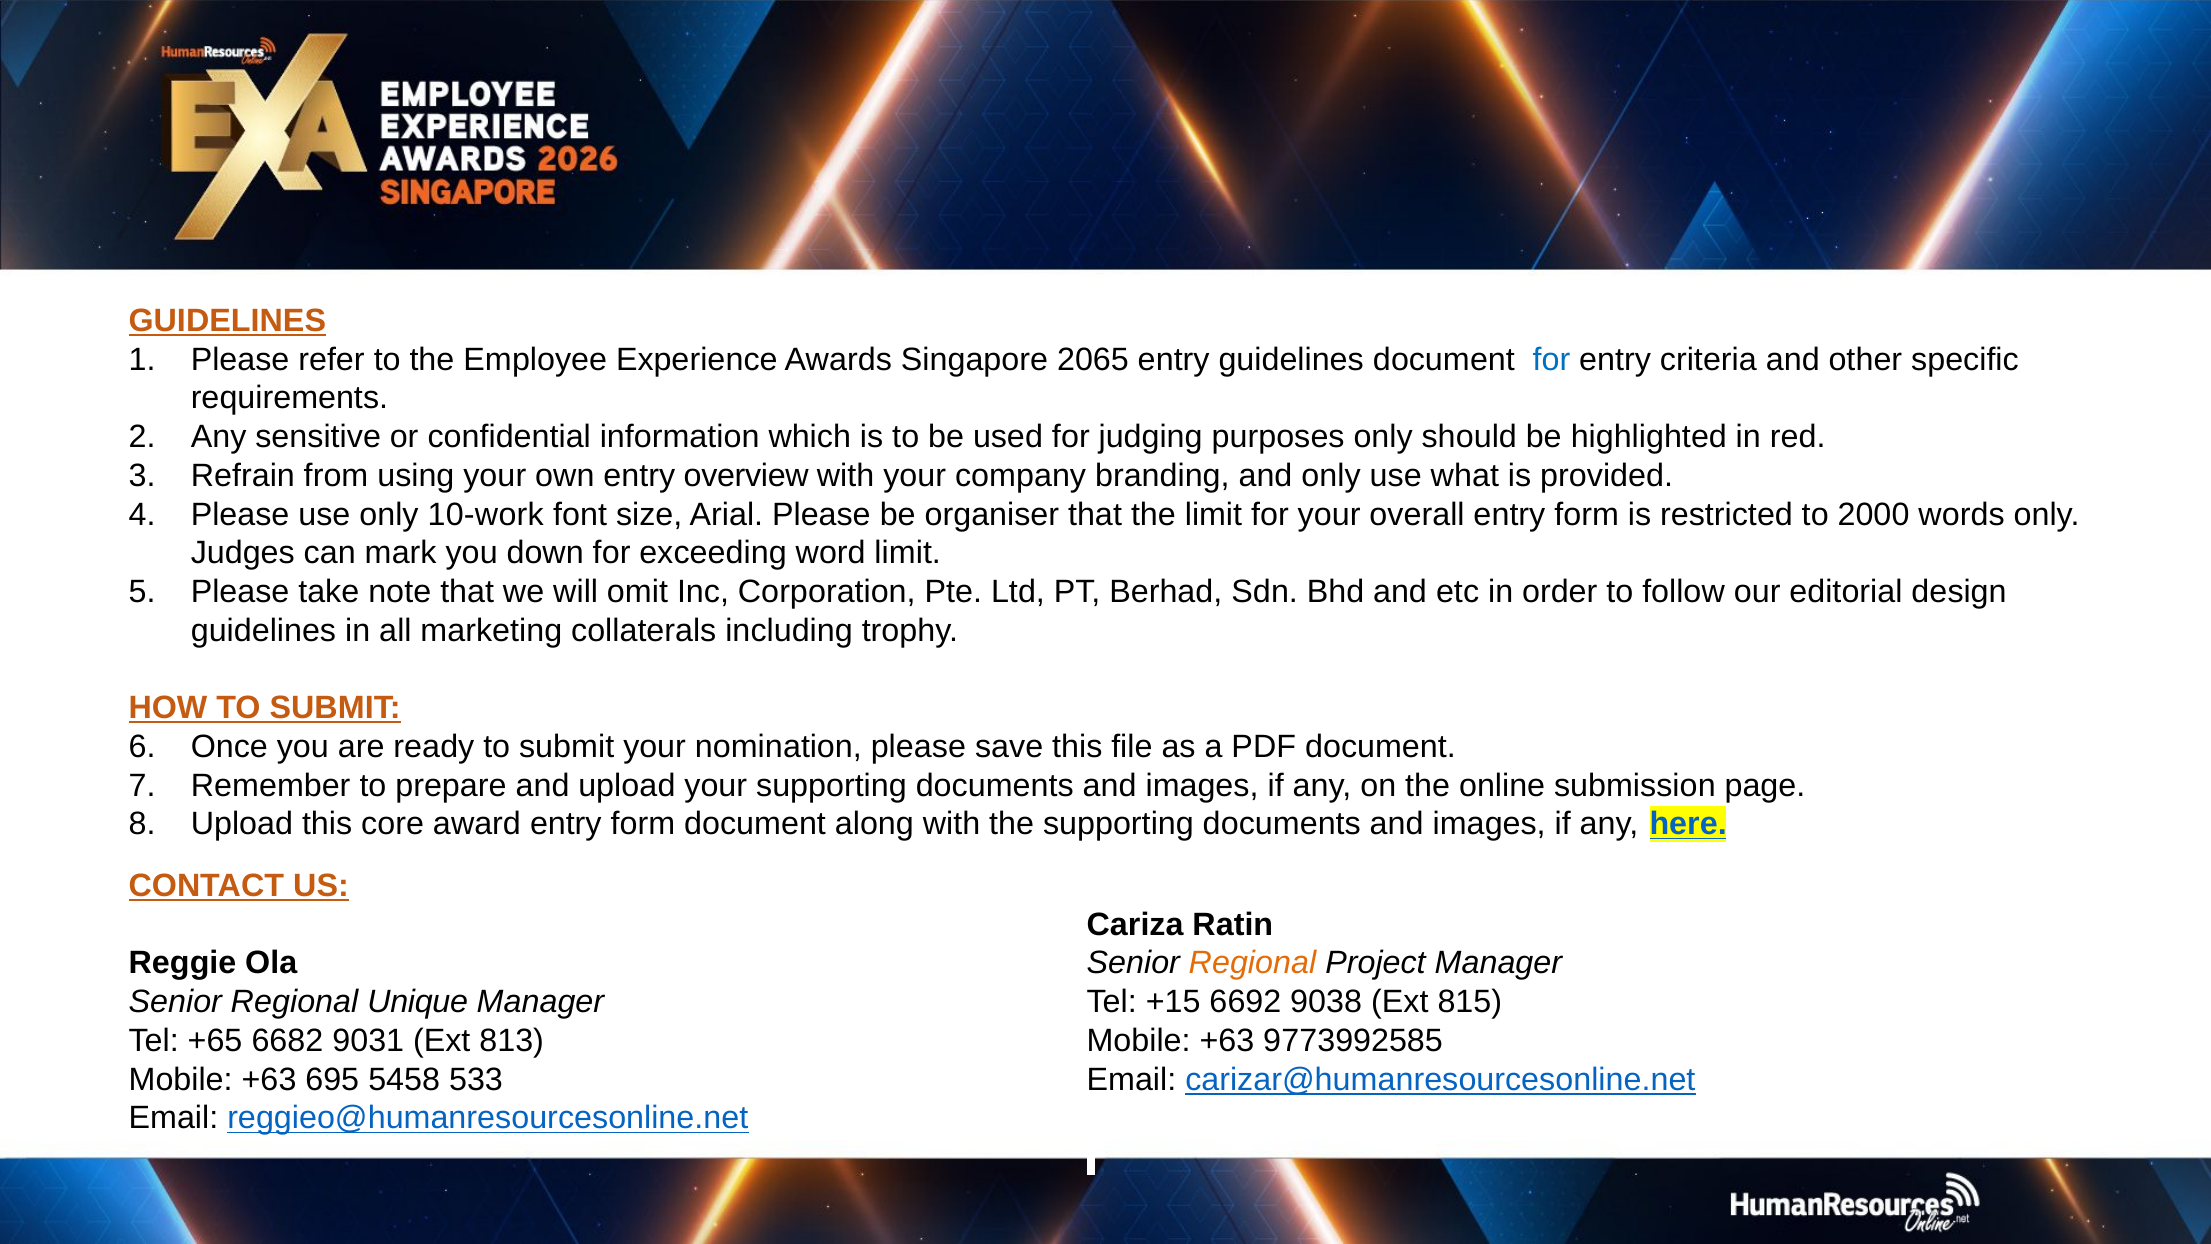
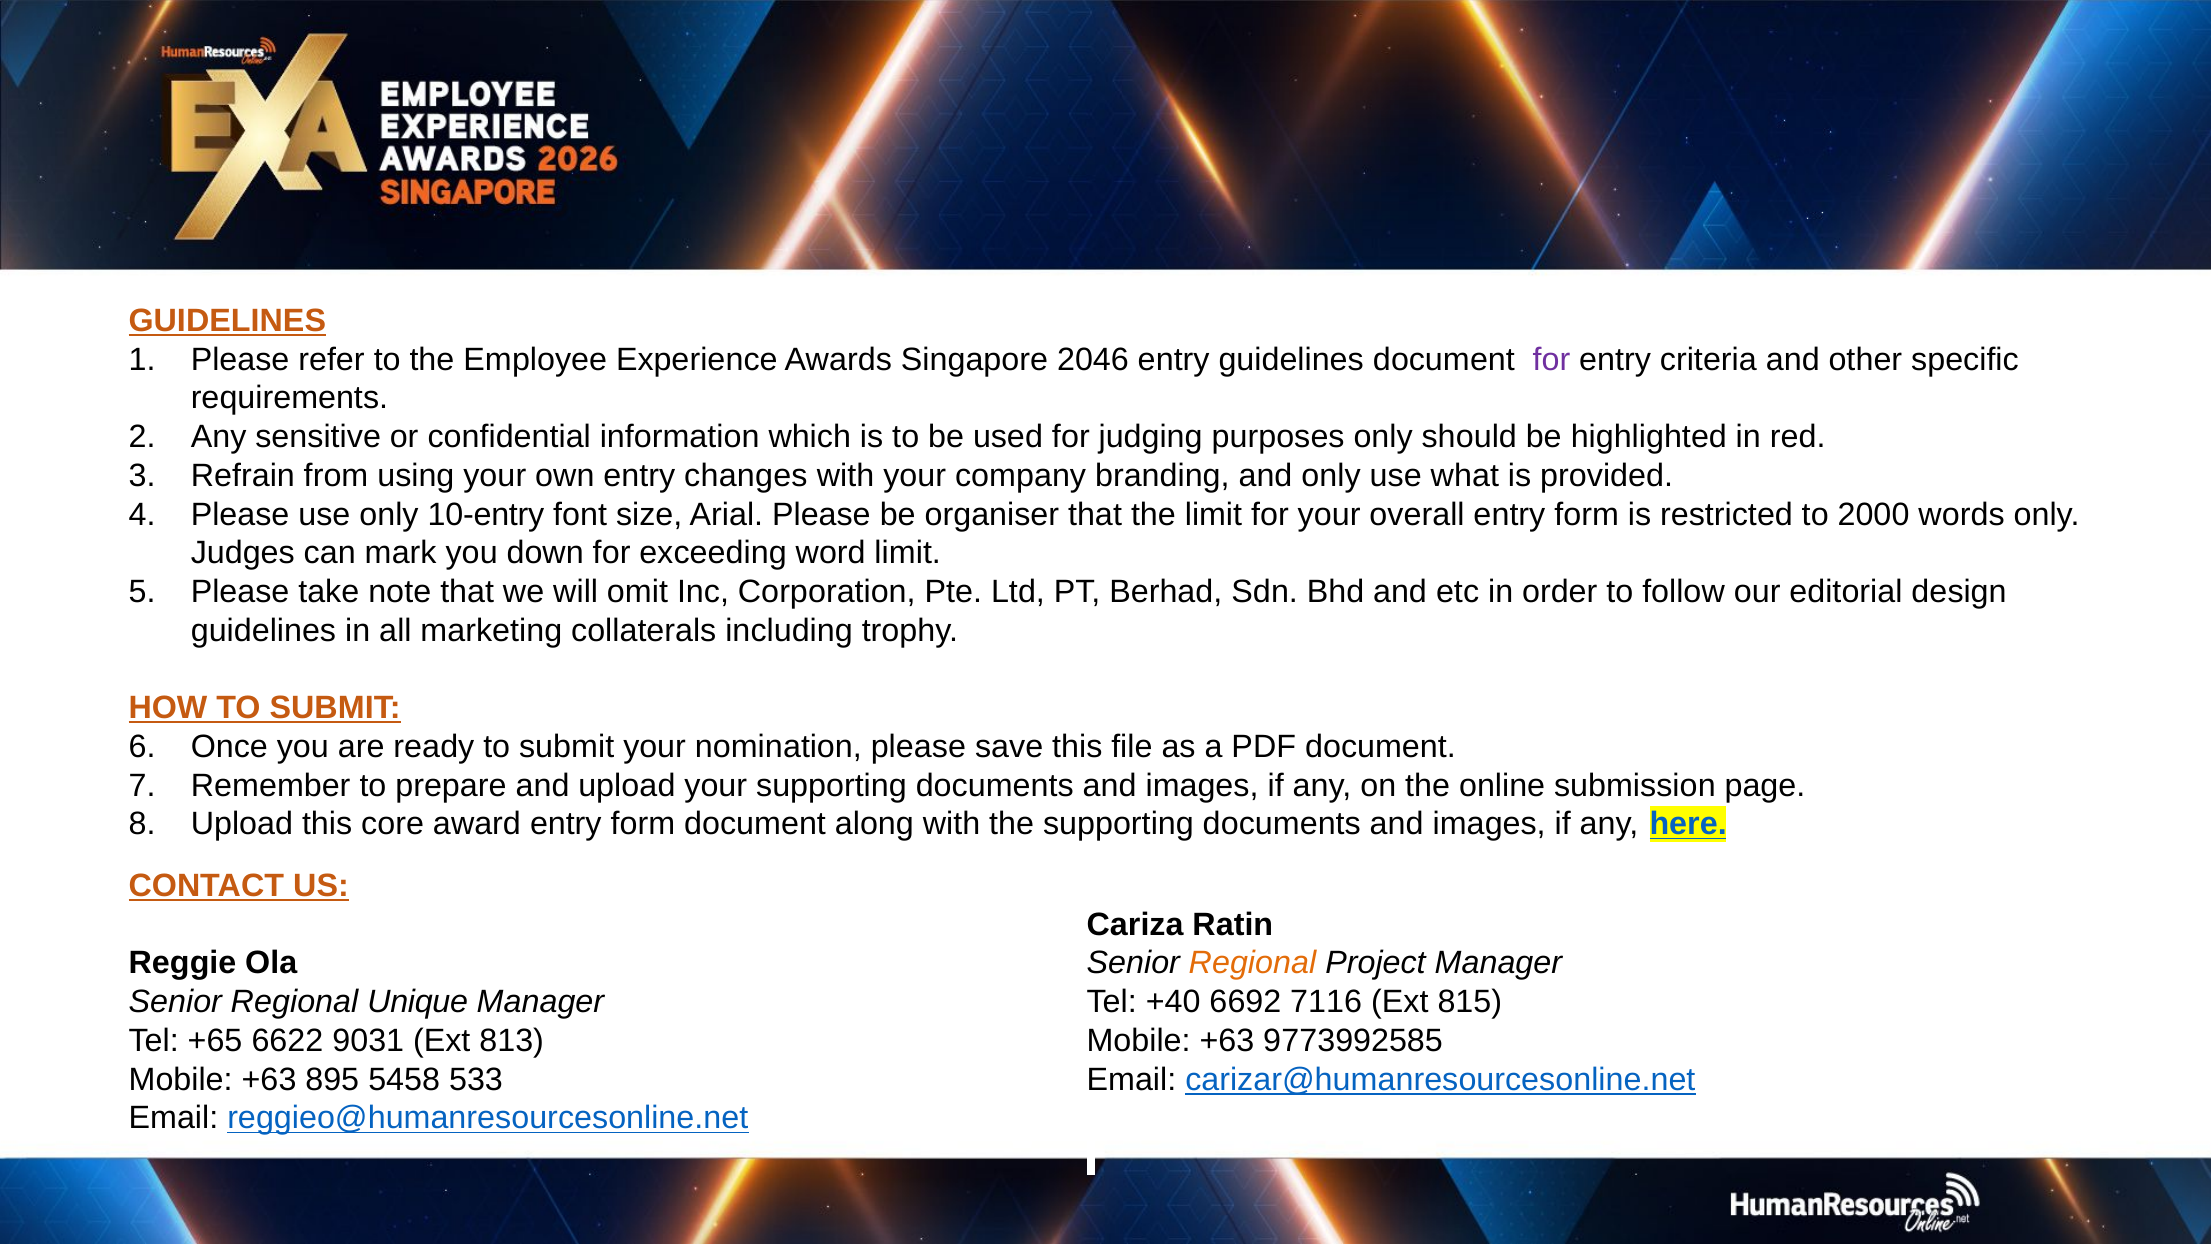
2065: 2065 -> 2046 (1093, 359)
for colour: blue -> purple (1551, 359)
overview: overview -> changes (746, 476)
10-work: 10-work -> 10-entry (486, 514)
+15: +15 -> +40 (1173, 1002)
9038: 9038 -> 7116 (1326, 1002)
6682: 6682 -> 6622 (287, 1041)
695: 695 -> 895 (332, 1079)
